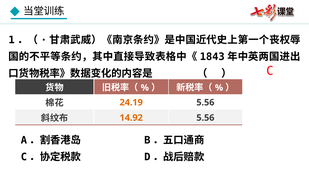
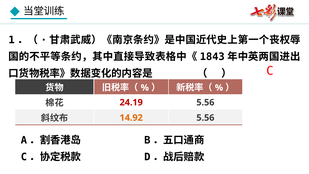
24.19 colour: orange -> red (131, 102)
